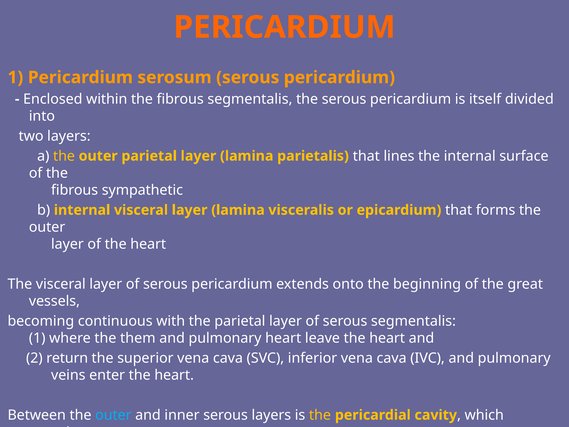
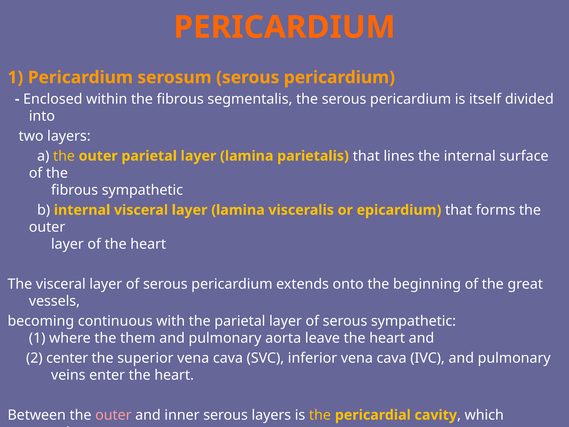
serous segmentalis: segmentalis -> sympathetic (413, 321)
pulmonary heart: heart -> aorta (283, 338)
return: return -> center (67, 358)
outer colour: light blue -> pink (113, 415)
